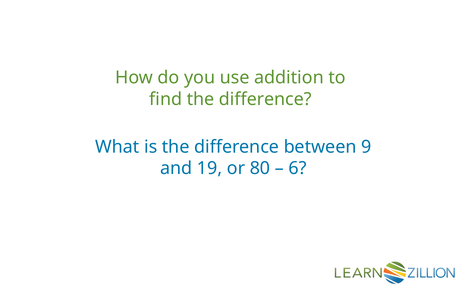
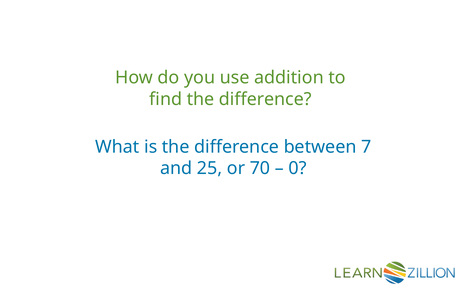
9: 9 -> 7 (366, 147)
19: 19 -> 25 (210, 168)
80: 80 -> 70 (260, 168)
6: 6 -> 0 (297, 168)
